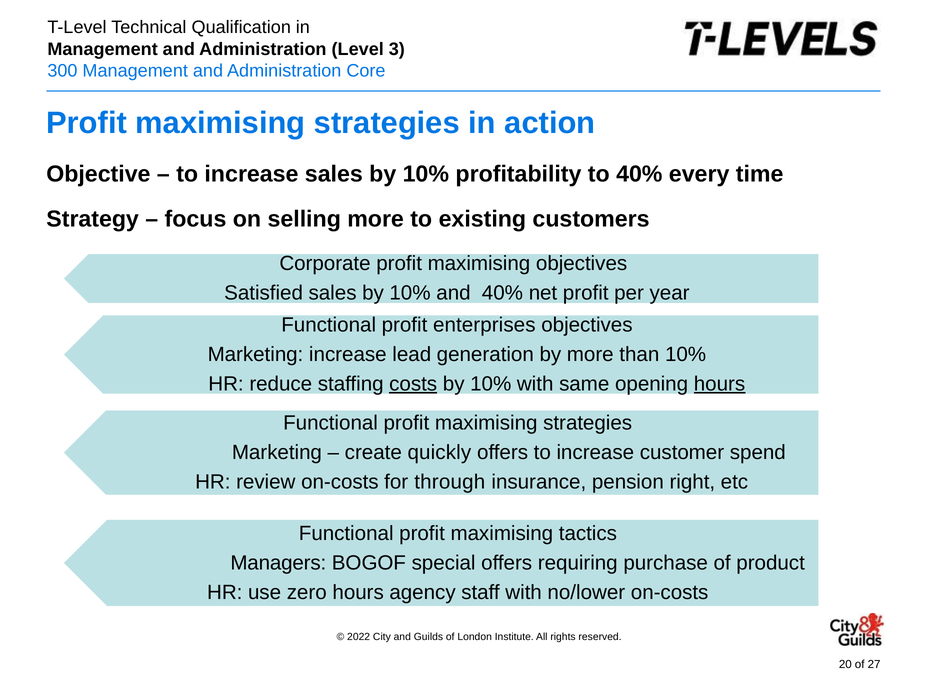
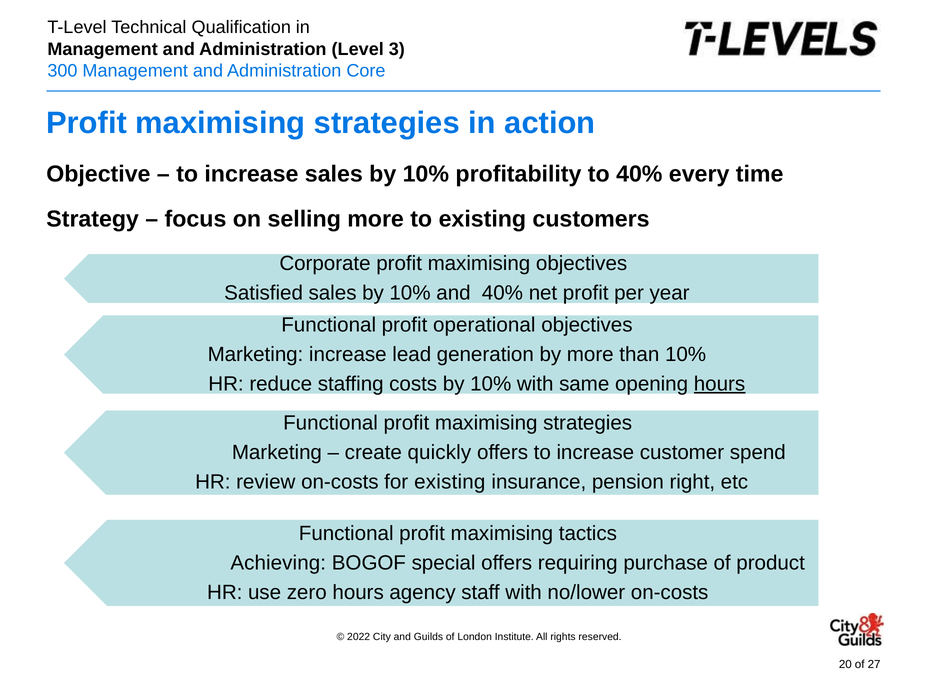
enterprises: enterprises -> operational (484, 325)
costs underline: present -> none (413, 384)
for through: through -> existing (450, 482)
Managers: Managers -> Achieving (278, 563)
